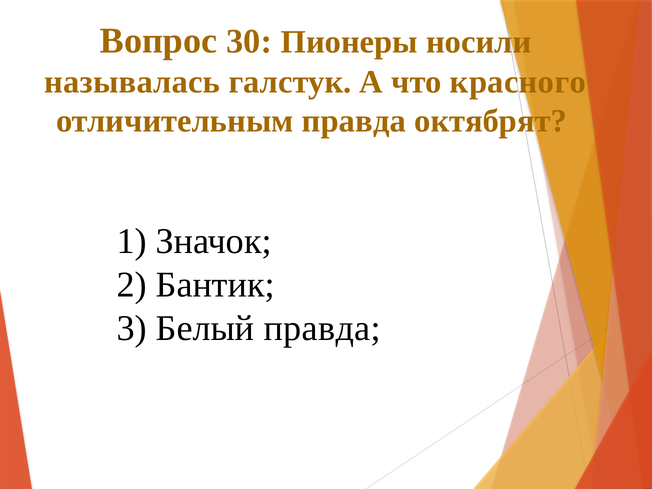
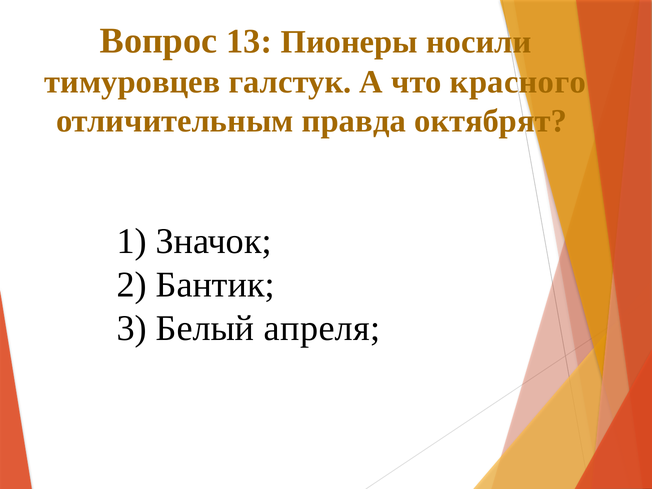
30: 30 -> 13 (249, 42)
называлась: называлась -> тимуровцев (132, 82)
Белый правда: правда -> апреля (322, 328)
